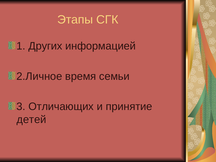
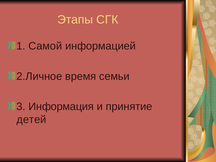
Других: Других -> Самой (45, 46)
Отличающих: Отличающих -> Информация (61, 107)
